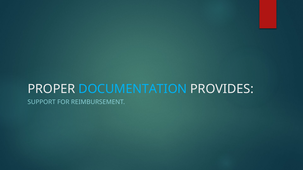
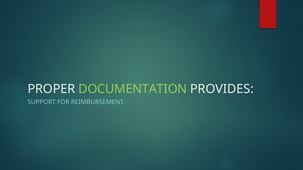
DOCUMENTATION colour: light blue -> light green (133, 89)
